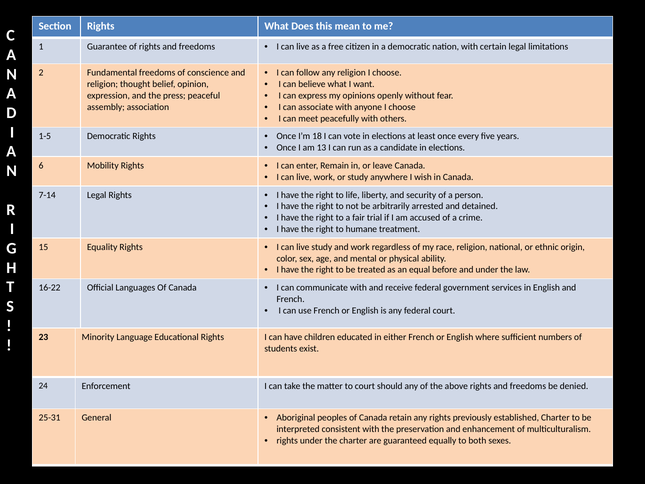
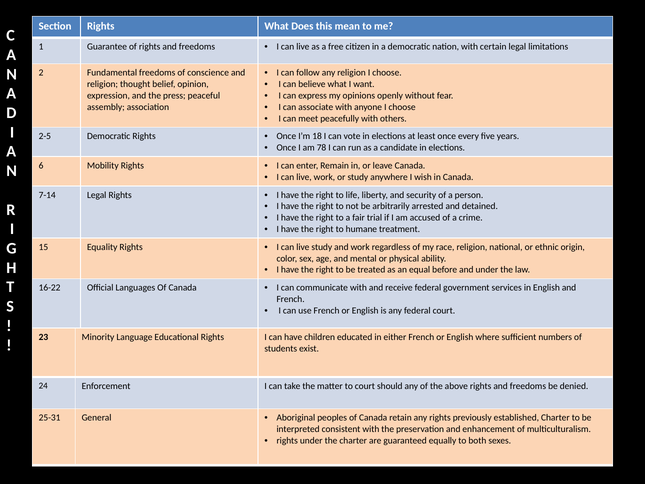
1-5: 1-5 -> 2-5 (45, 136)
13: 13 -> 78 (321, 148)
